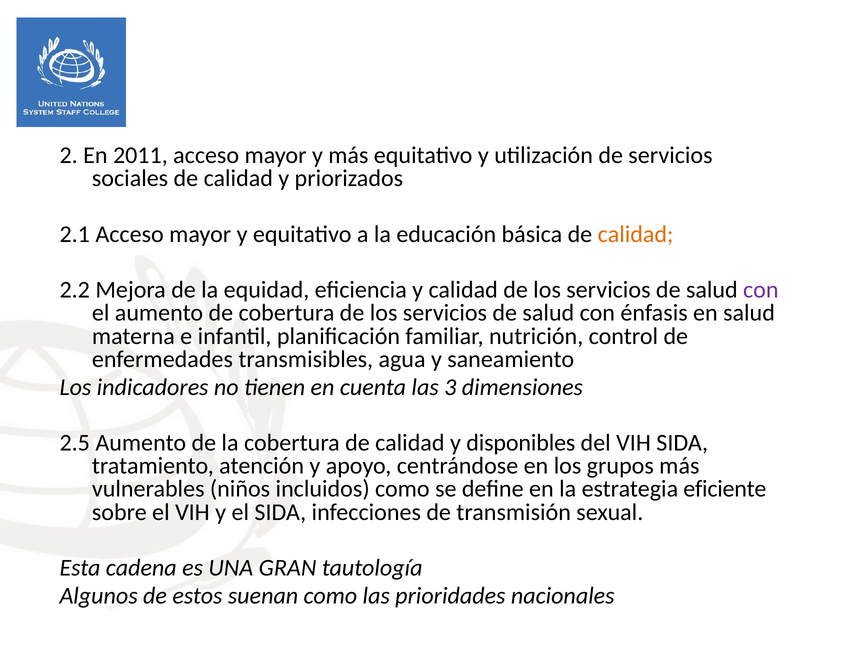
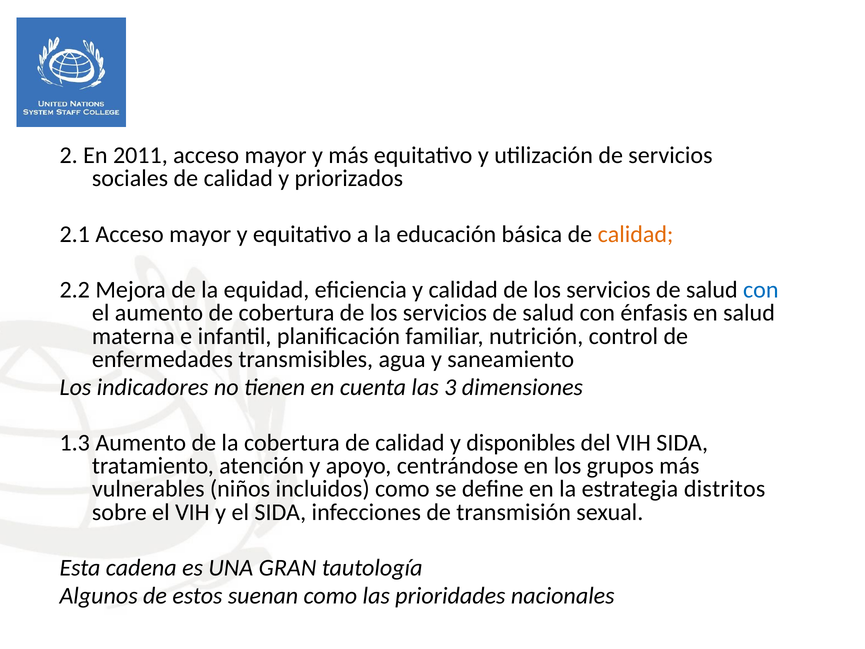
con colour: purple -> blue (761, 290)
2.5: 2.5 -> 1.3 (75, 443)
eficiente: eficiente -> distritos (725, 489)
